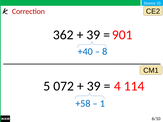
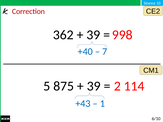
901: 901 -> 998 (122, 35)
8: 8 -> 7 (105, 52)
072: 072 -> 875 (64, 86)
4: 4 -> 2 (117, 86)
+58: +58 -> +43 (83, 104)
